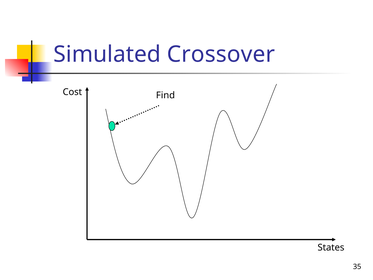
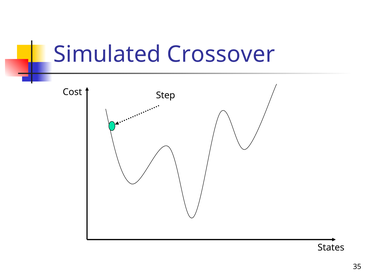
Find: Find -> Step (166, 95)
